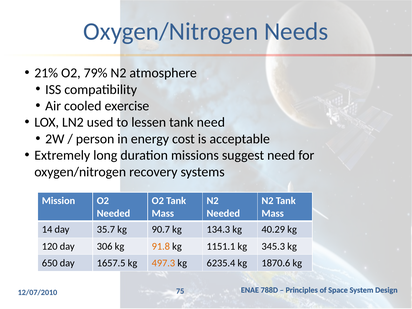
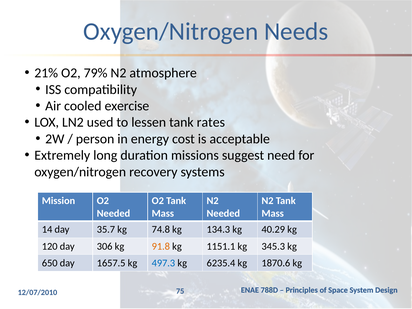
tank need: need -> rates (211, 122)
90.7: 90.7 -> 74.8 (161, 230)
497.3 colour: orange -> blue (163, 263)
